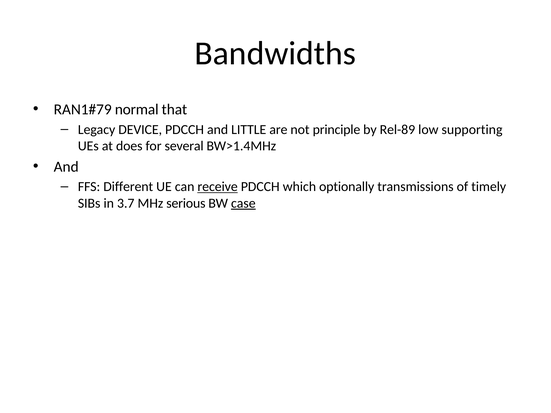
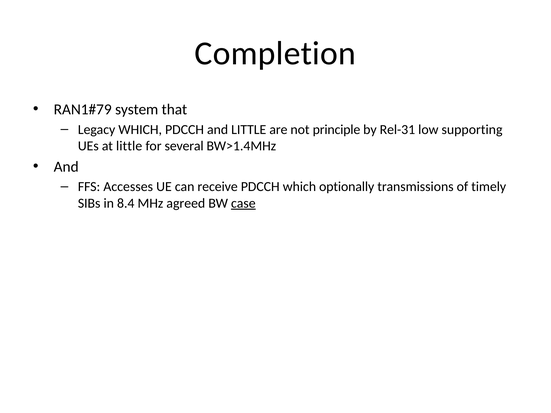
Bandwidths: Bandwidths -> Completion (275, 53)
normal: normal -> system (137, 109)
Legacy DEVICE: DEVICE -> WHICH (140, 130)
Rel-89: Rel-89 -> Rel-31 (397, 130)
at does: does -> little (129, 146)
Different: Different -> Accesses (128, 187)
receive underline: present -> none (218, 187)
3.7: 3.7 -> 8.4 (126, 203)
serious: serious -> agreed (186, 203)
